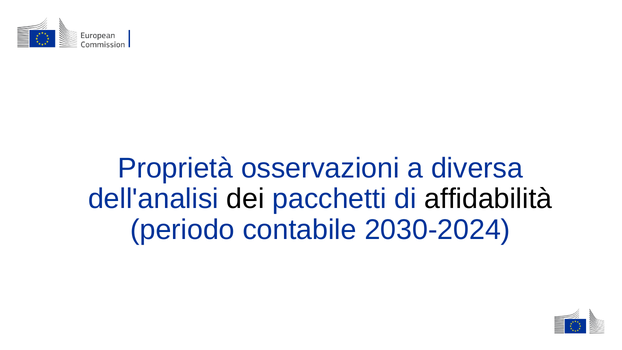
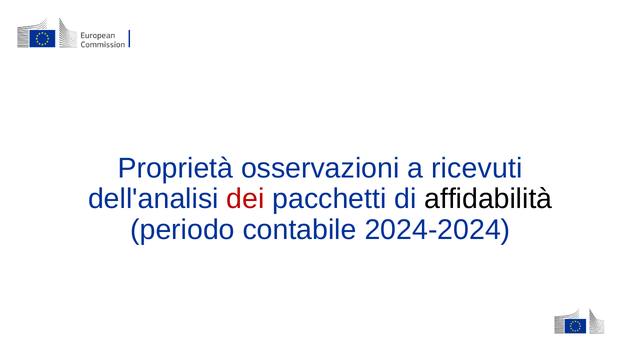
diversa: diversa -> ricevuti (477, 168)
dei colour: black -> red (246, 199)
2030-2024: 2030-2024 -> 2024-2024 (437, 230)
